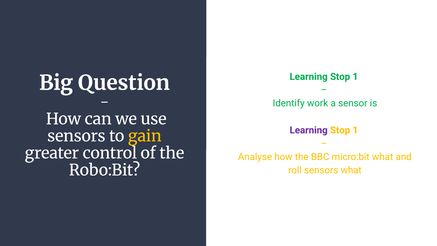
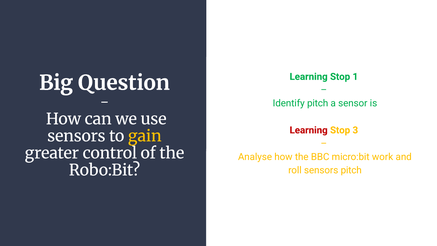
Identify work: work -> pitch (318, 103)
Learning colour: purple -> red (309, 130)
1: 1 -> 3 (355, 130)
micro:bit what: what -> work (383, 157)
sensors what: what -> pitch (351, 170)
